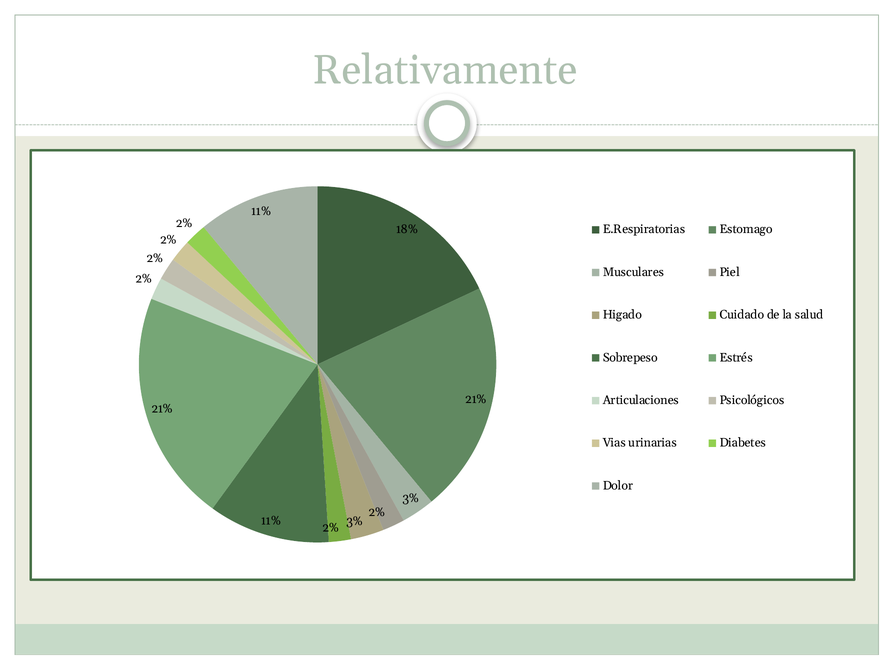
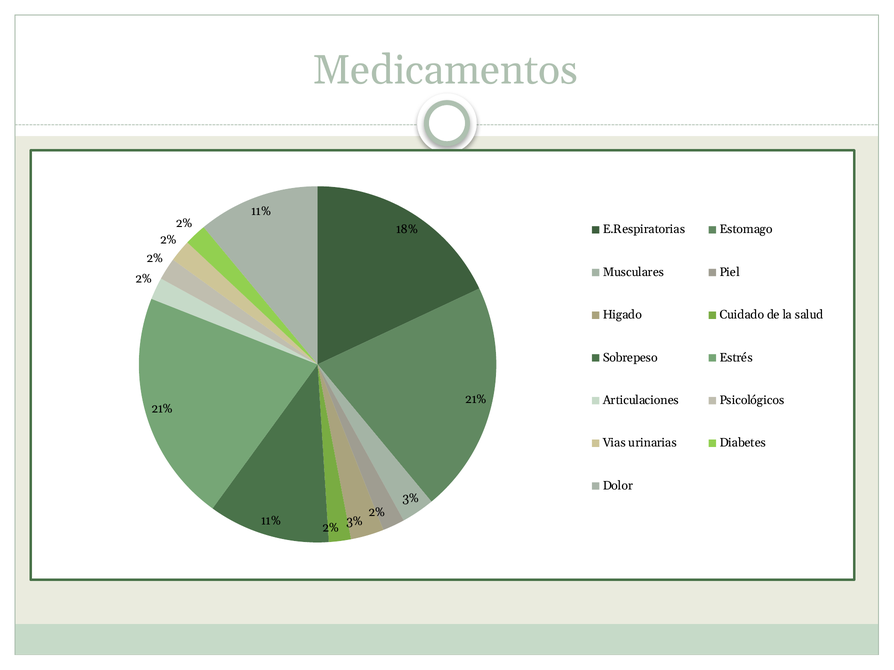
Relativamente: Relativamente -> Medicamentos (445, 70)
